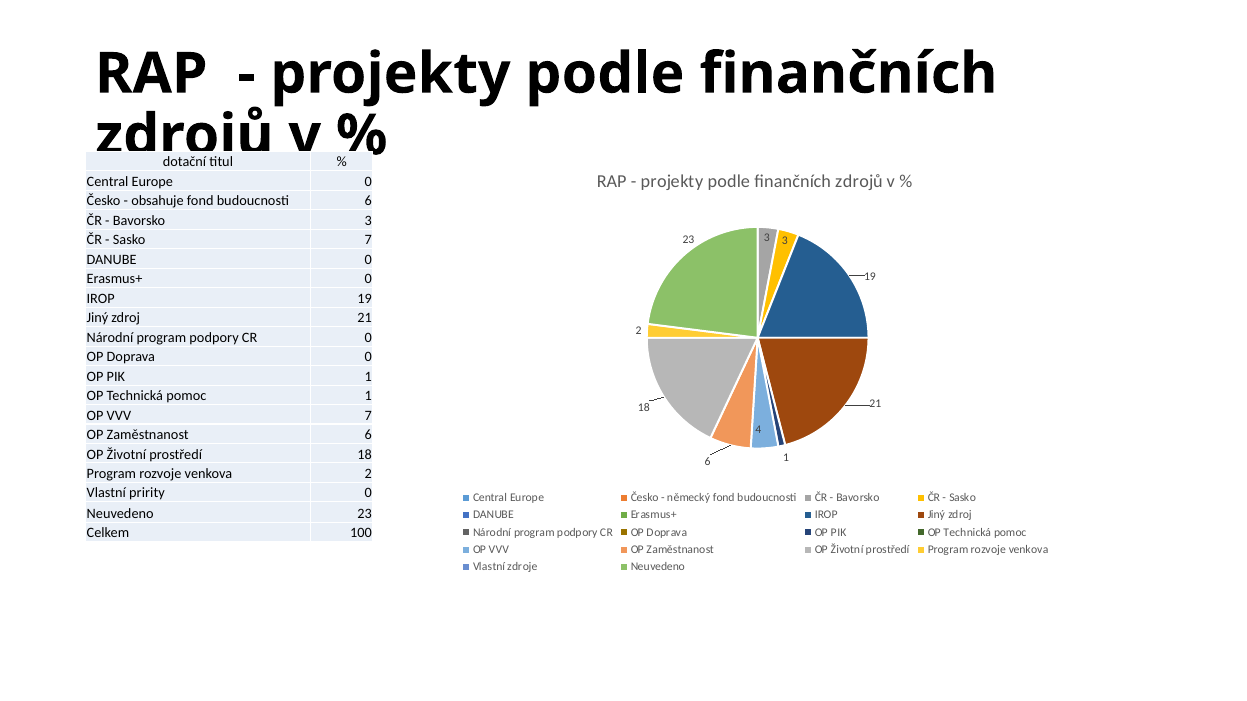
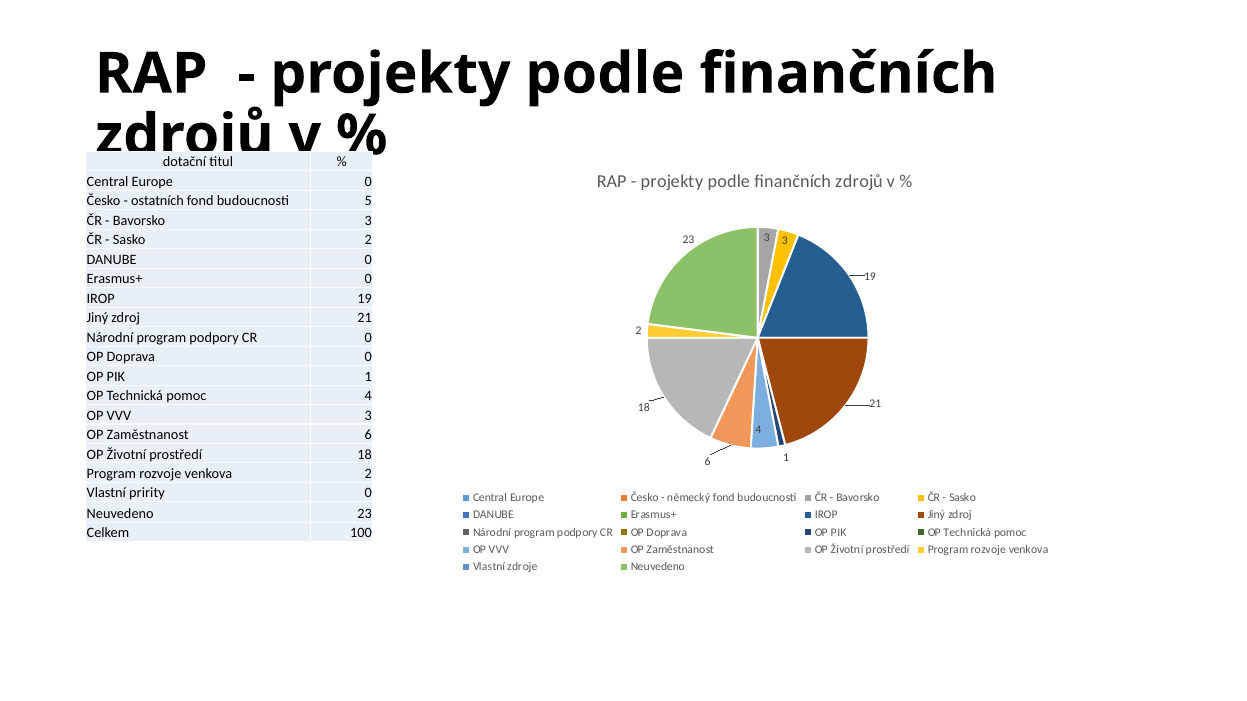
obsahuje: obsahuje -> ostatních (158, 201)
budoucnosti 6: 6 -> 5 (368, 201)
Sasko 7: 7 -> 2 (368, 240)
pomoc 1: 1 -> 4 (368, 396)
VVV 7: 7 -> 3 (368, 416)
